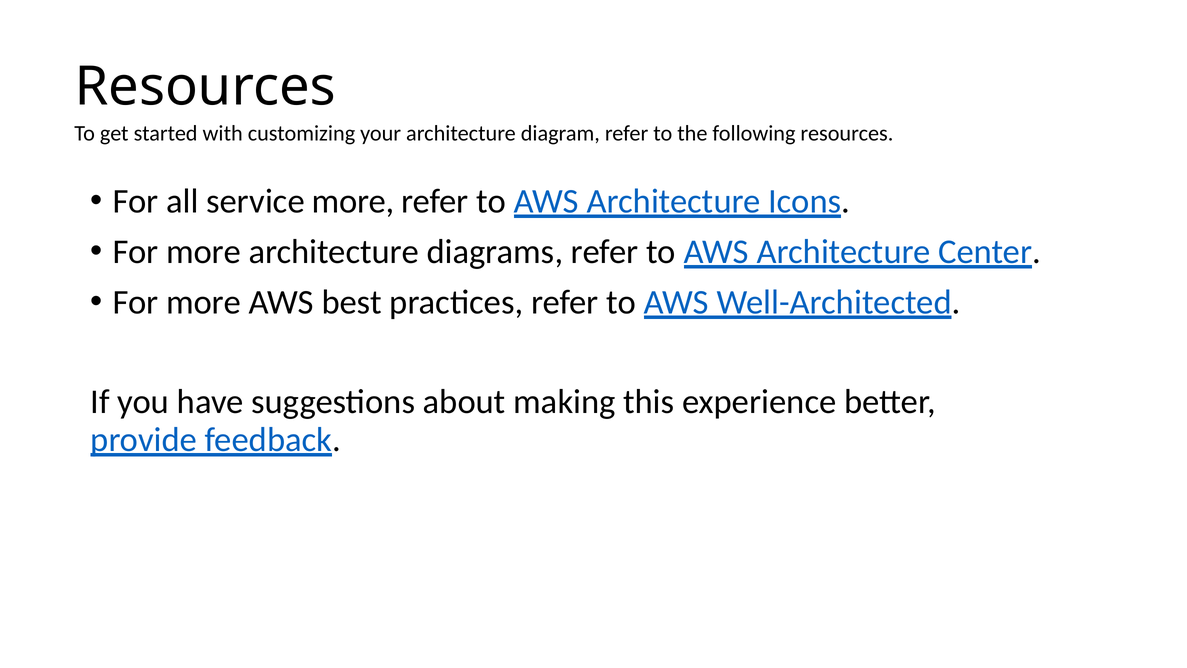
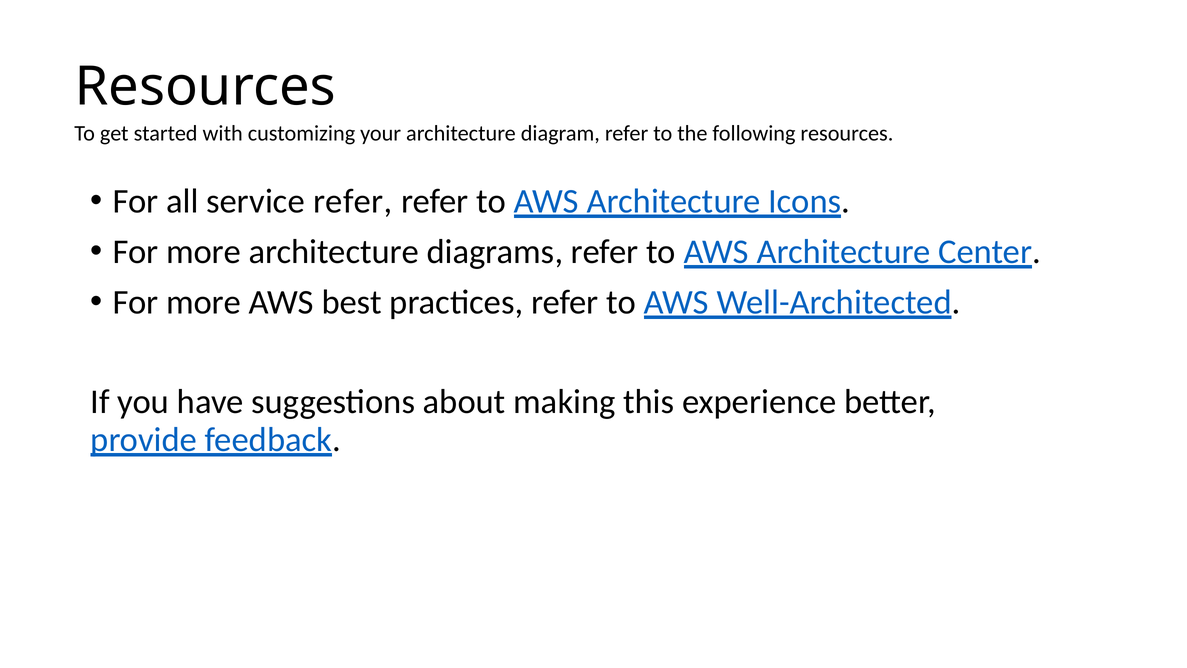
service more: more -> refer (353, 201)
